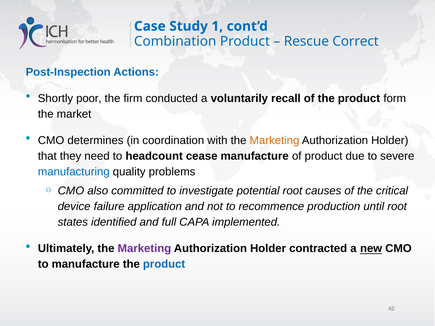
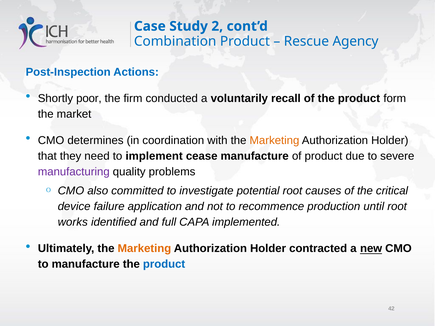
1: 1 -> 2 (217, 26)
Correct: Correct -> Agency (356, 41)
headcount: headcount -> implement (154, 156)
manufacturing colour: blue -> purple (74, 172)
states: states -> works (73, 222)
Marketing colour: purple -> orange (144, 249)
